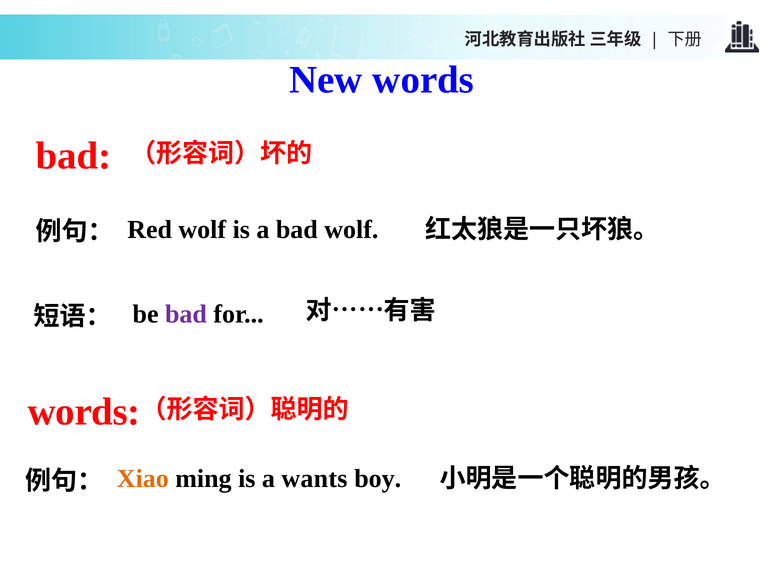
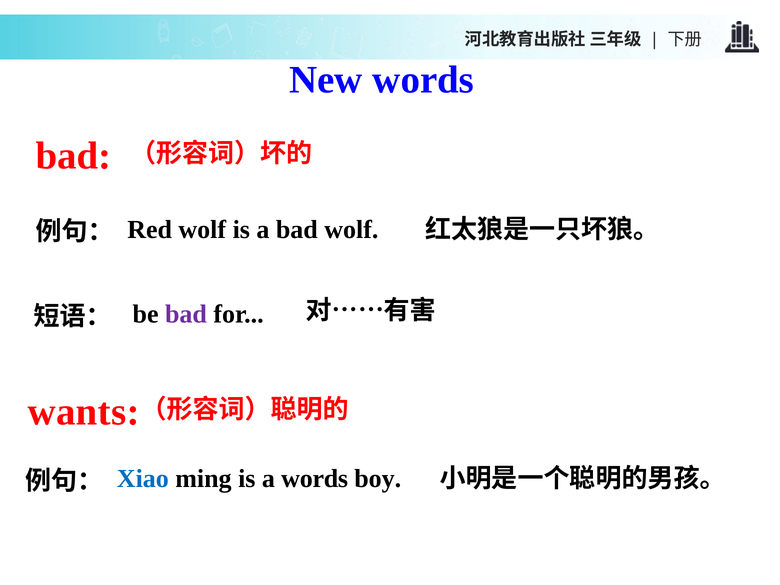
words: words -> wants (84, 412)
Xiao colour: orange -> blue (143, 479)
a wants: wants -> words (315, 479)
